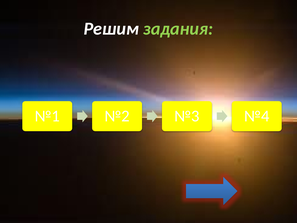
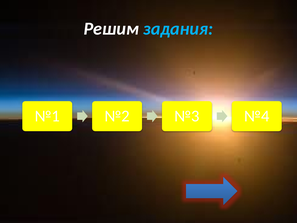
задания colour: light green -> light blue (178, 29)
